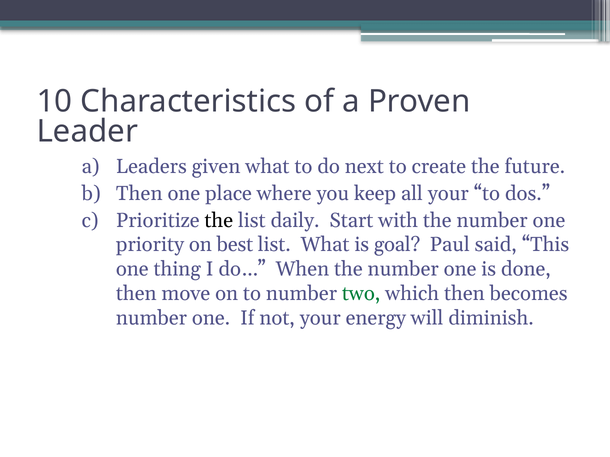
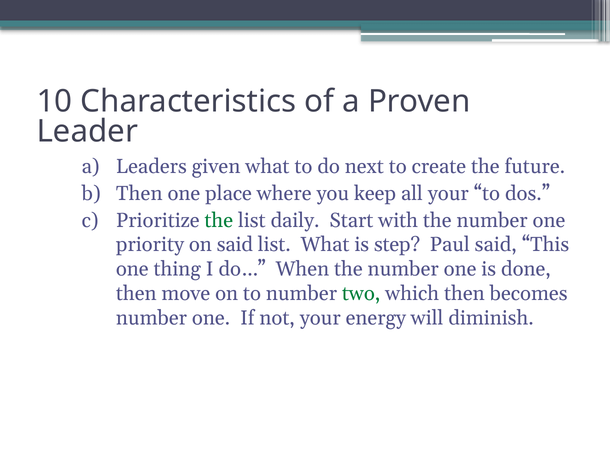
the colour: black -> green (219, 221)
on best: best -> said (235, 245)
goal: goal -> step (397, 245)
